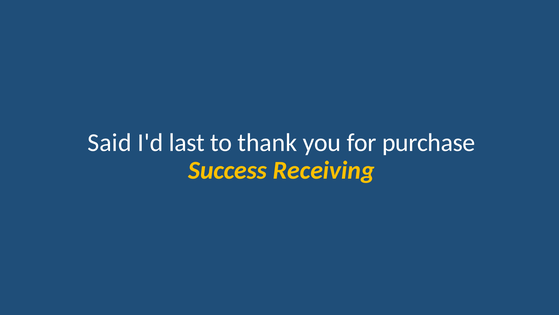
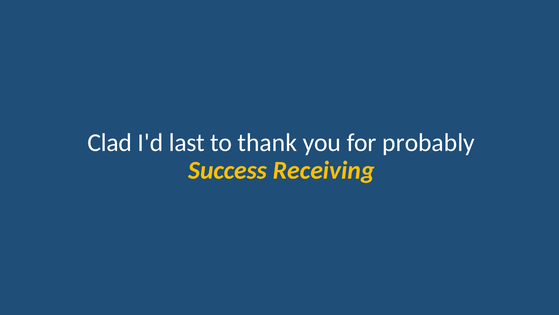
Said: Said -> Clad (110, 142)
purchase: purchase -> probably (429, 142)
